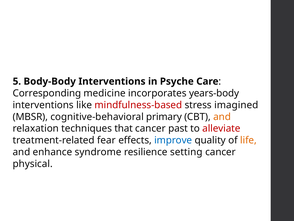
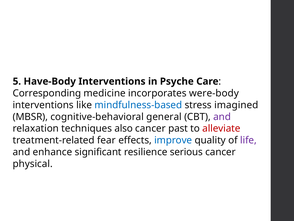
Body-Body: Body-Body -> Have-Body (50, 81)
years-body: years-body -> were-body (214, 93)
mindfulness-based colour: red -> blue (138, 105)
primary: primary -> general (164, 117)
and colour: orange -> purple (222, 117)
that: that -> also (124, 128)
life colour: orange -> purple (248, 140)
syndrome: syndrome -> significant (98, 152)
setting: setting -> serious (186, 152)
